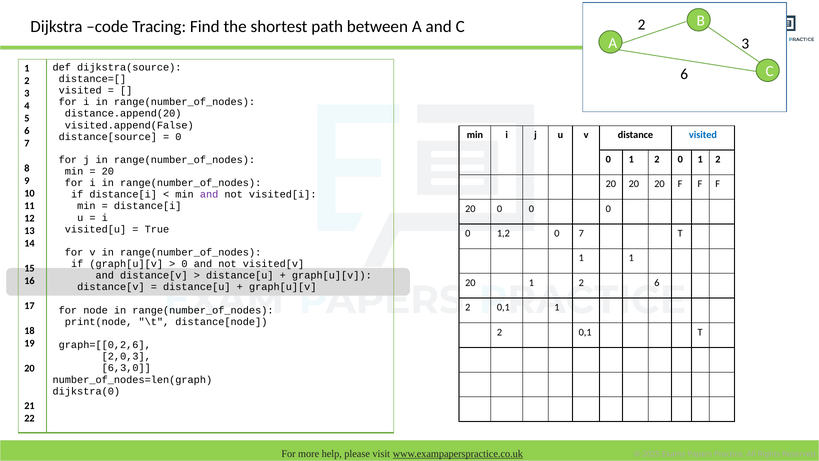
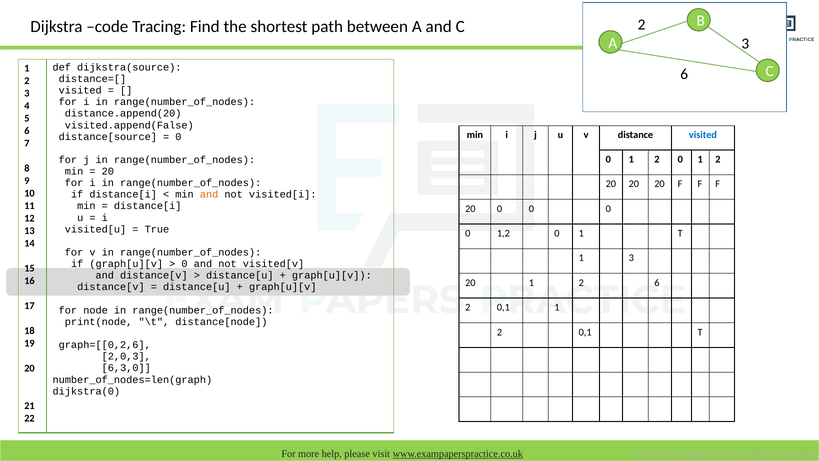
and colour: purple -> orange (209, 194)
1,2 0 7: 7 -> 1 (581, 233)
1 1: 1 -> 3 (631, 258)
